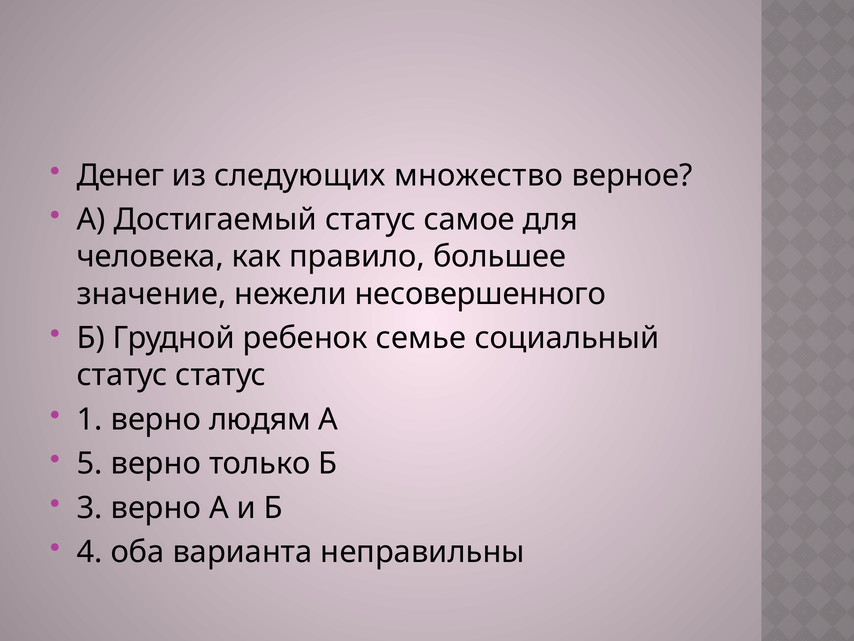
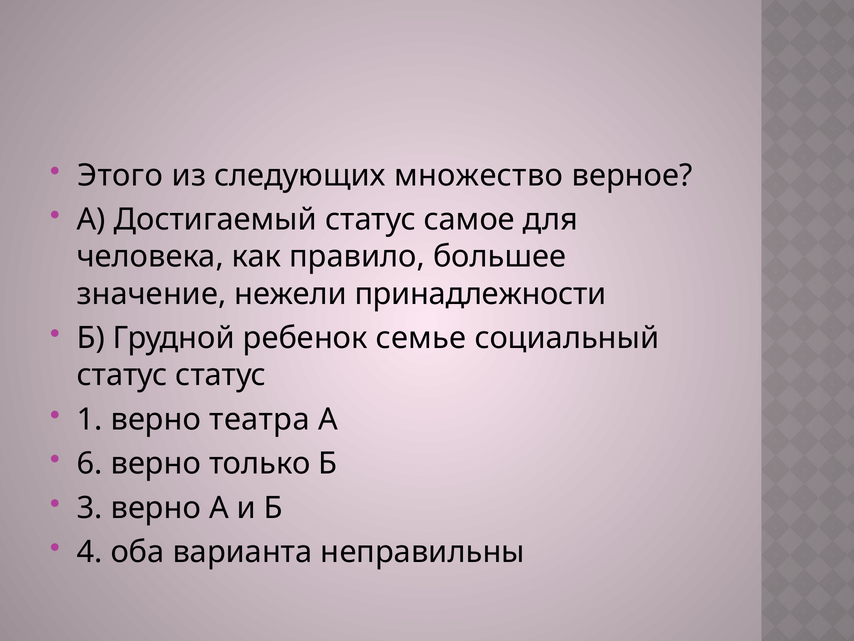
Денег: Денег -> Этого (120, 175)
несовершенного: несовершенного -> принадлежности (480, 294)
людям: людям -> театра (260, 419)
5: 5 -> 6 (90, 463)
